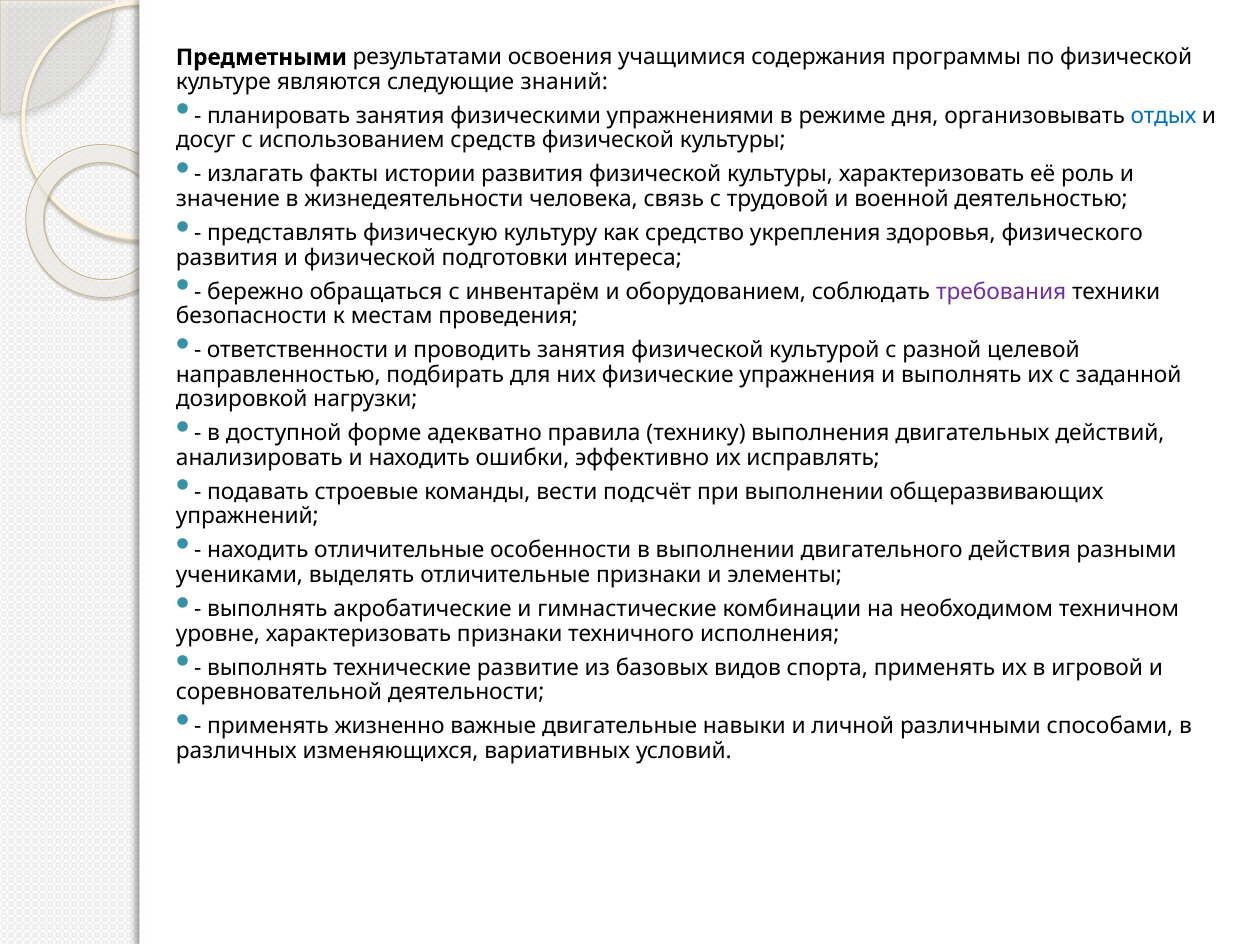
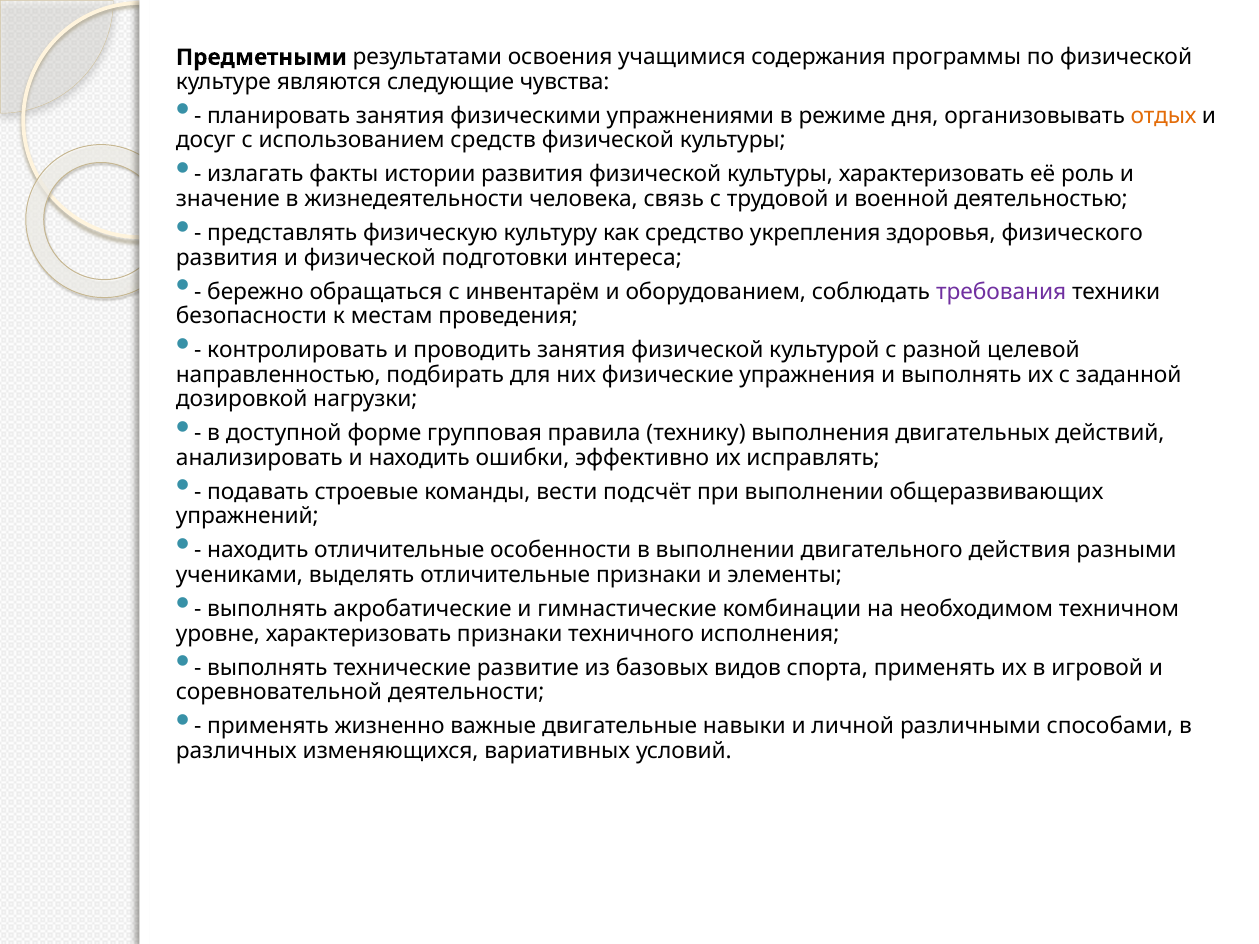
знаний: знаний -> чувства (565, 82)
отдых colour: blue -> orange (1164, 116)
ответственности: ответственности -> контролировать (297, 350)
адекватно: адекватно -> групповая (485, 433)
